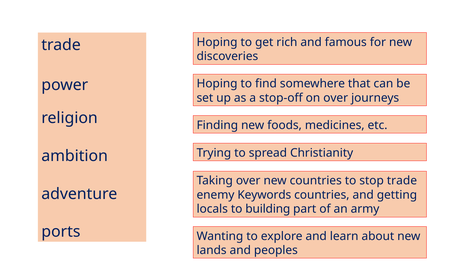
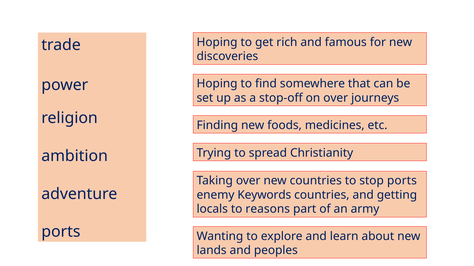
stop trade: trade -> ports (402, 181)
building: building -> reasons (268, 210)
